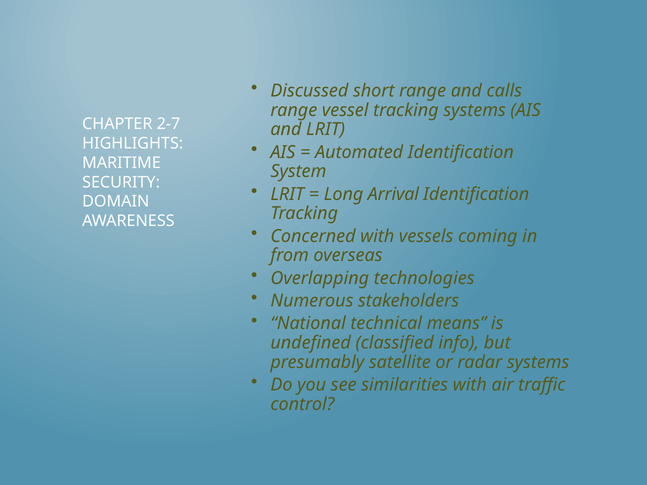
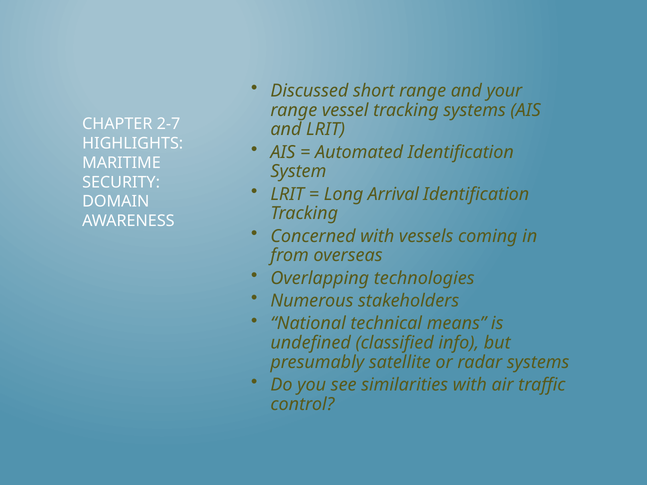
calls: calls -> your (504, 91)
